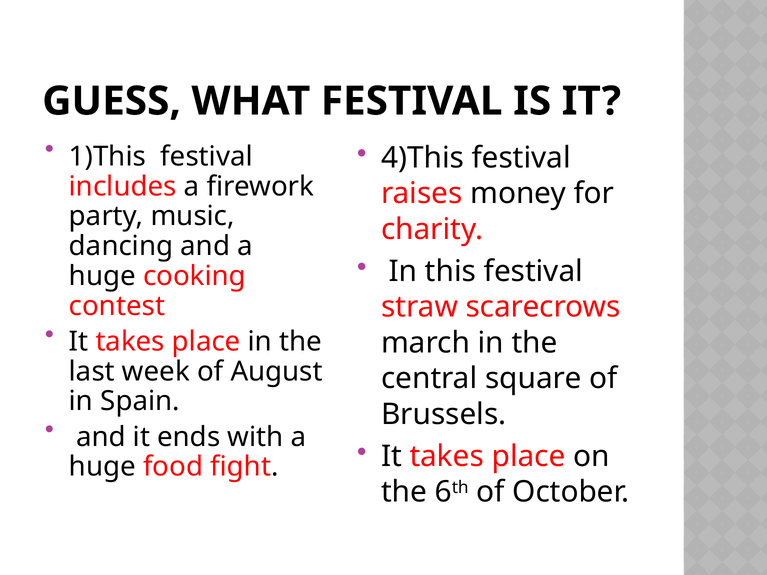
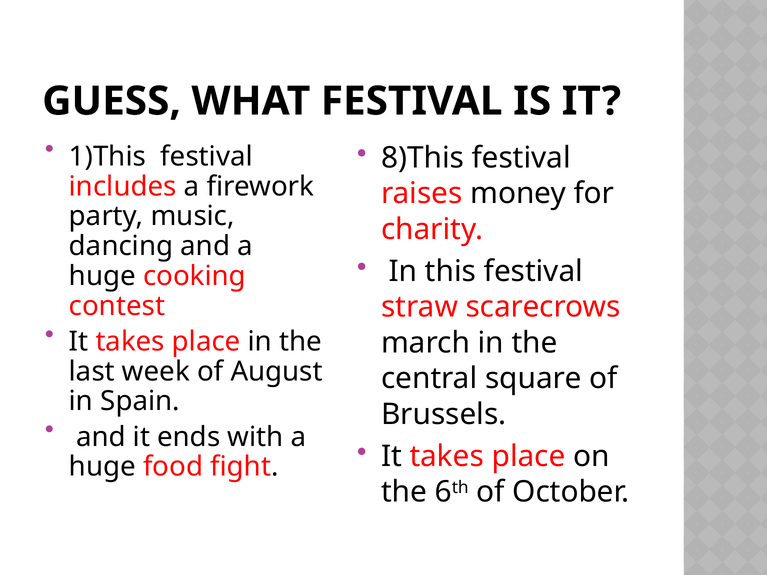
4)This: 4)This -> 8)This (423, 158)
